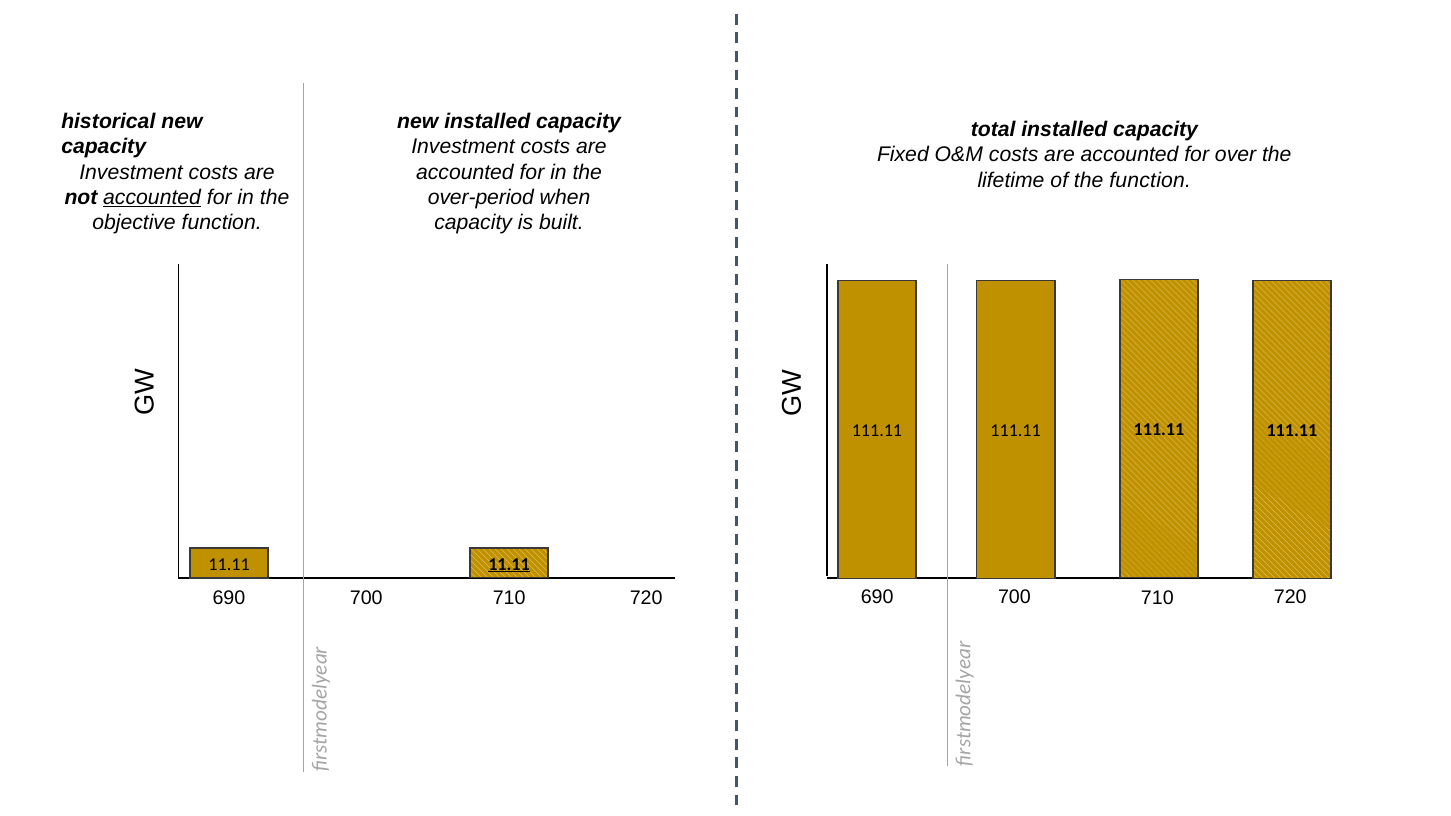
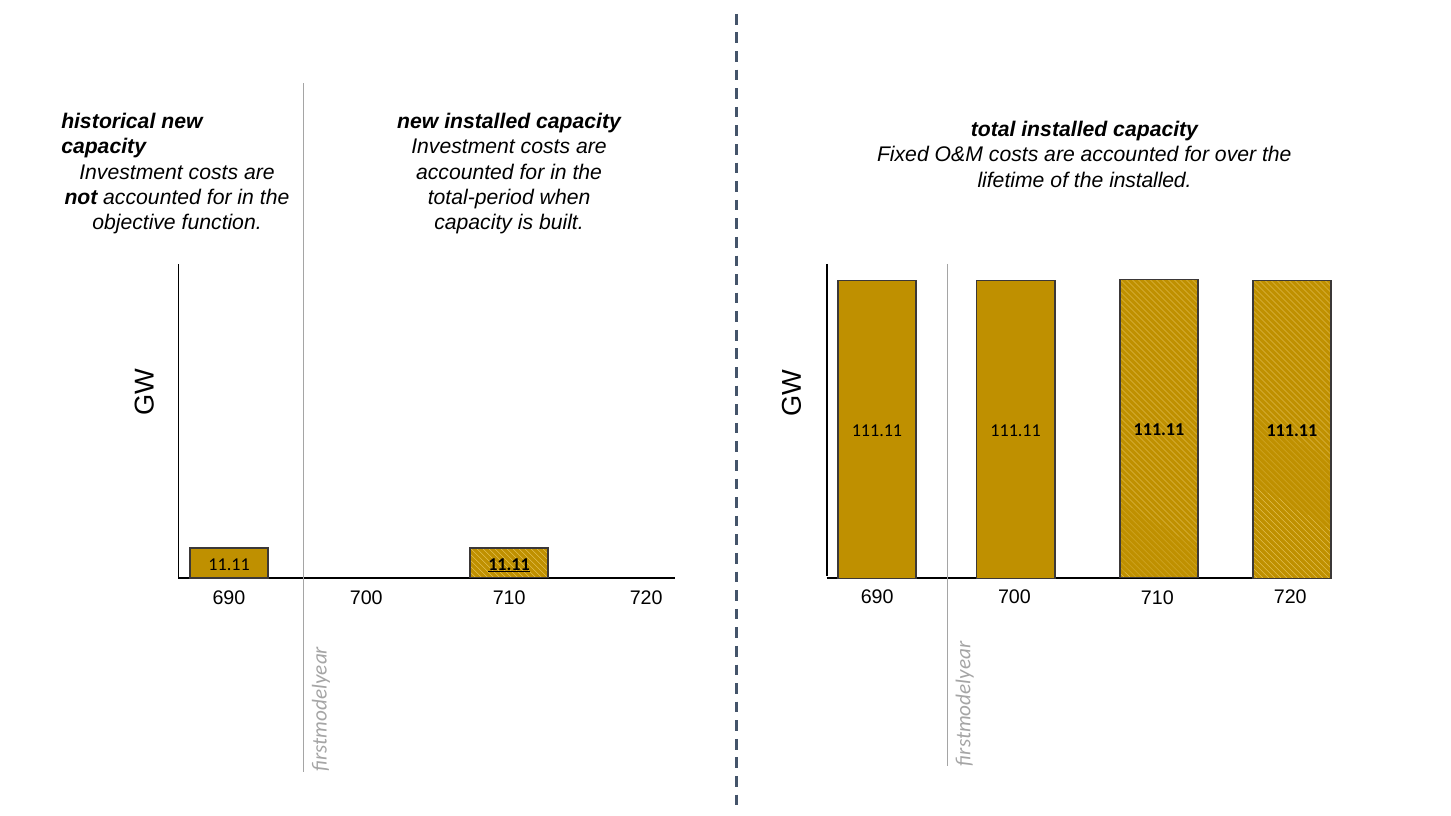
the function: function -> installed (1150, 180)
accounted underline: present -> none (152, 198)
over-period: over-period -> total-period (481, 198)
